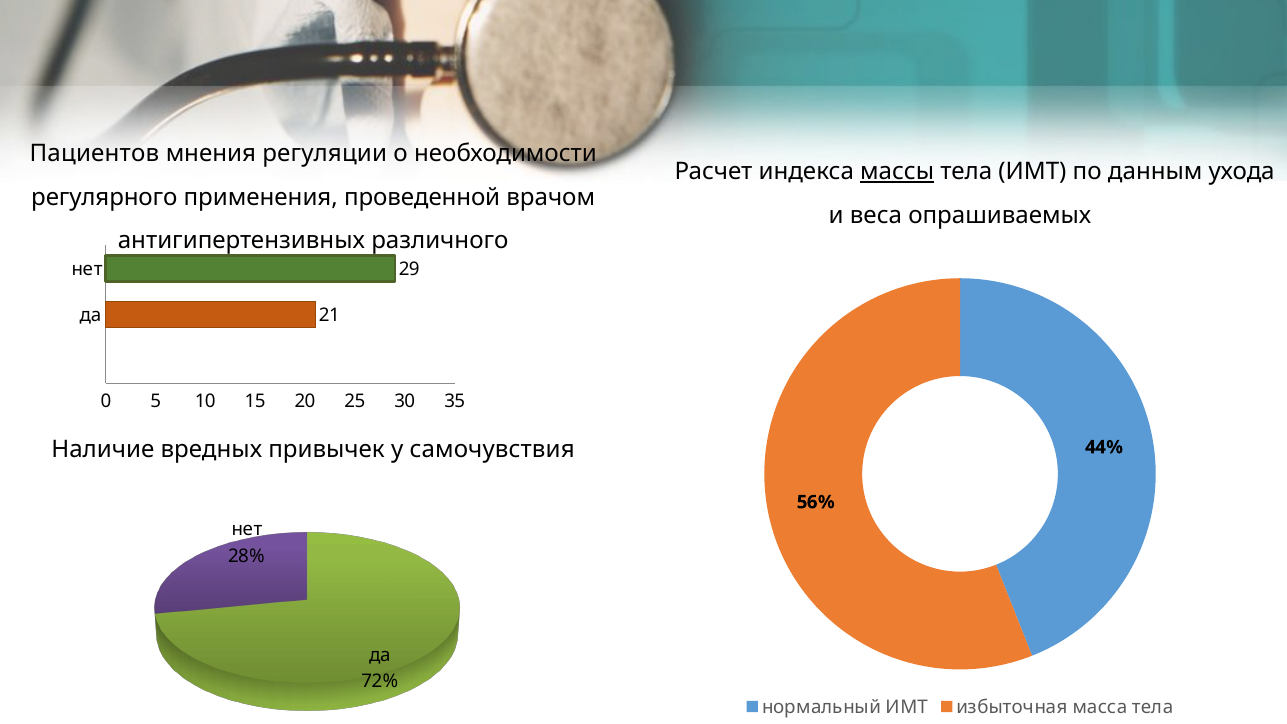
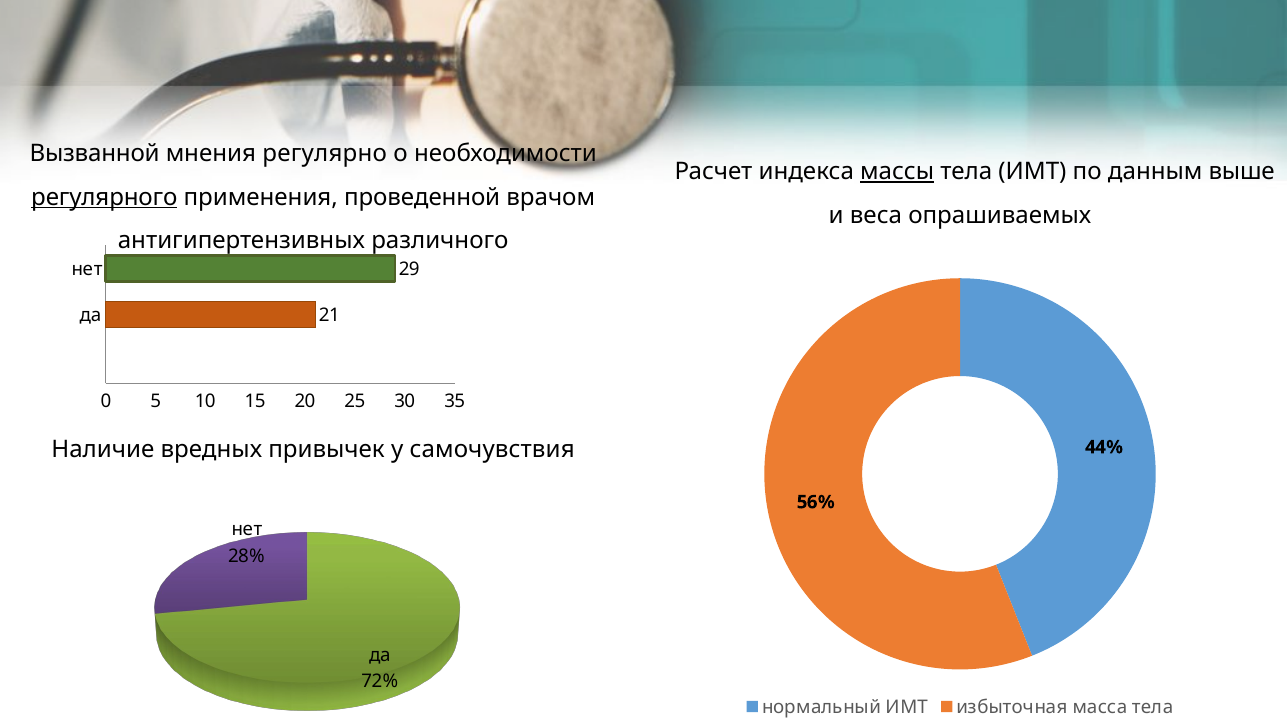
Пациентов: Пациентов -> Вызванной (95, 154)
регуляции: регуляции -> регулярно (325, 154)
ухода: ухода -> выше (1242, 172)
регулярного underline: none -> present (104, 197)
